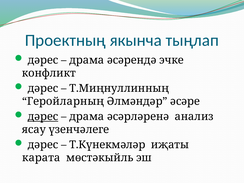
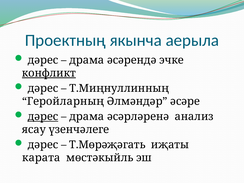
тыңлап: тыңлап -> аерыла (192, 40)
конфликт underline: none -> present (49, 73)
Т.Күнекмәләр: Т.Күнекмәләр -> Т.Мөрәҗәгать (107, 145)
